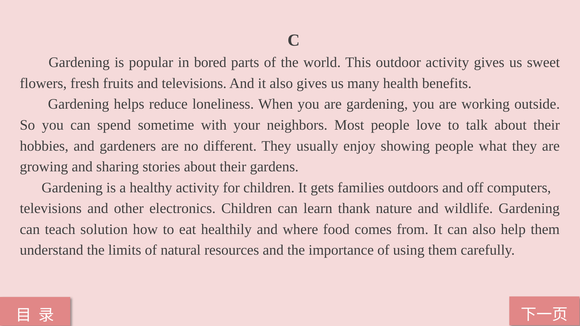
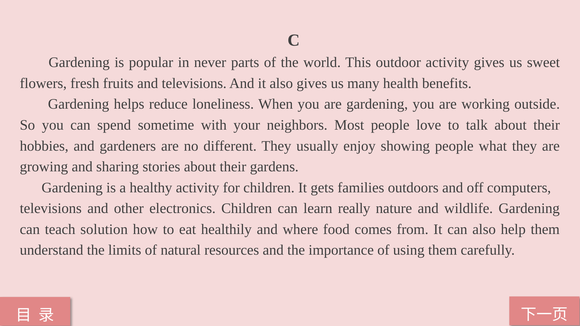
bored: bored -> never (210, 63)
thank: thank -> really (354, 209)
